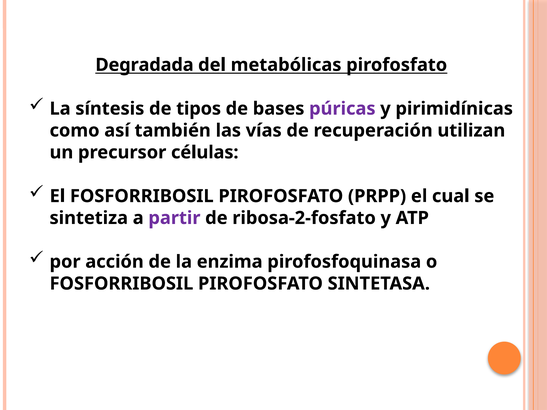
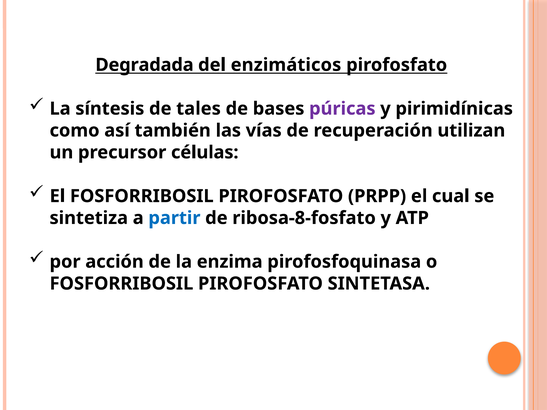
metabólicas: metabólicas -> enzimáticos (286, 65)
tipos: tipos -> tales (199, 109)
partir colour: purple -> blue (174, 218)
ribosa-2-fosfato: ribosa-2-fosfato -> ribosa-8-fosfato (304, 218)
